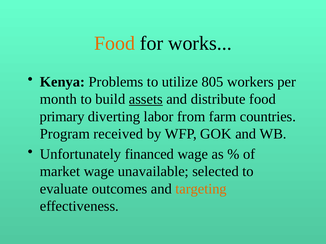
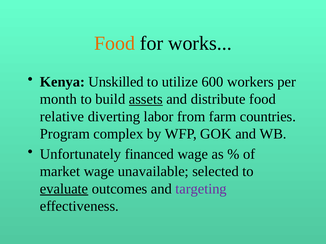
Problems: Problems -> Unskilled (116, 82)
805: 805 -> 600 (213, 82)
primary: primary -> relative (62, 117)
received: received -> complex (118, 134)
evaluate underline: none -> present (64, 189)
targeting colour: orange -> purple (201, 189)
